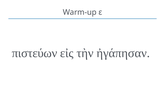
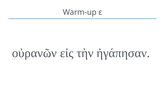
πιστεύων: πιστεύων -> οὐρανῶν (34, 53)
